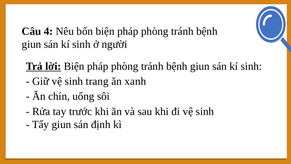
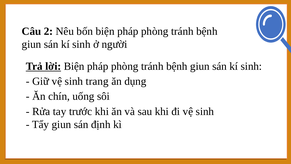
4: 4 -> 2 (48, 31)
xanh: xanh -> dụng (135, 81)
